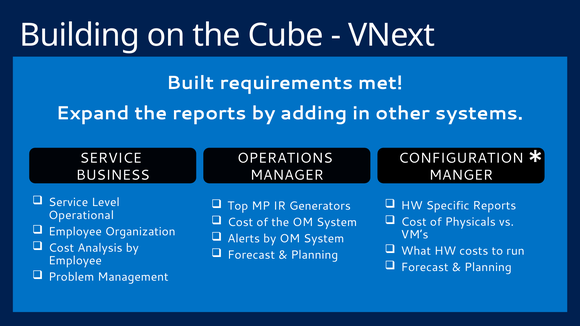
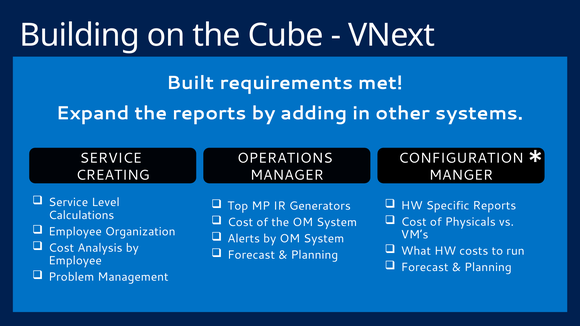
BUSINESS: BUSINESS -> CREATING (113, 175)
Operational: Operational -> Calculations (81, 215)
